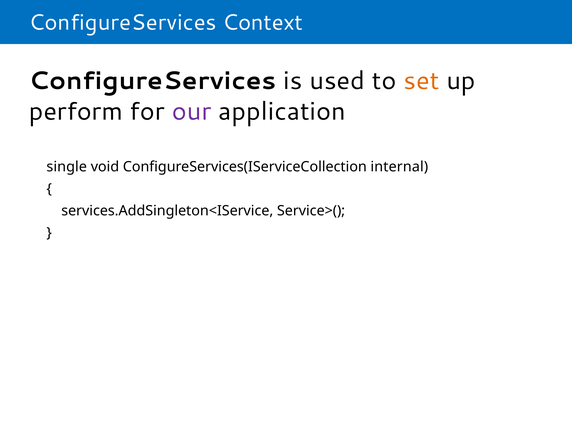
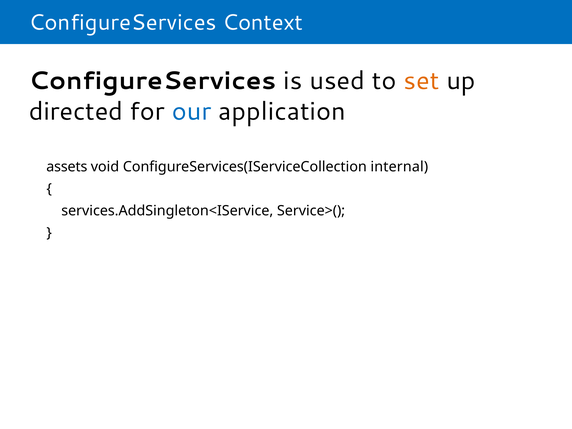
perform: perform -> directed (76, 111)
our colour: purple -> blue (192, 111)
single: single -> assets (67, 167)
